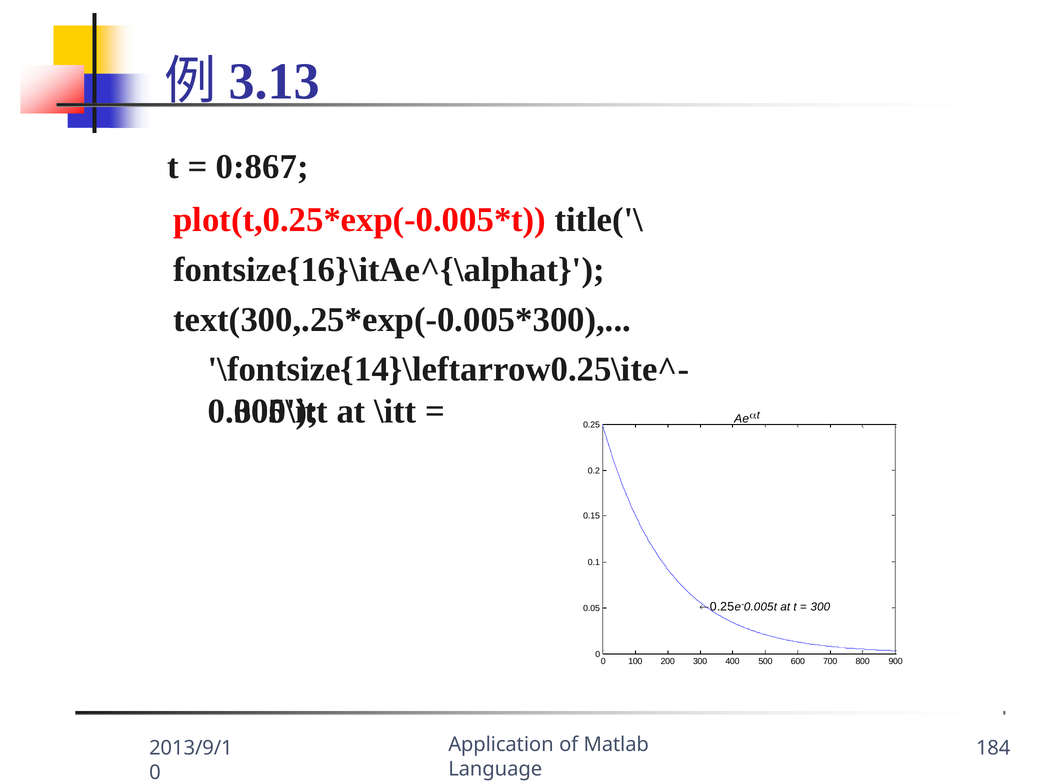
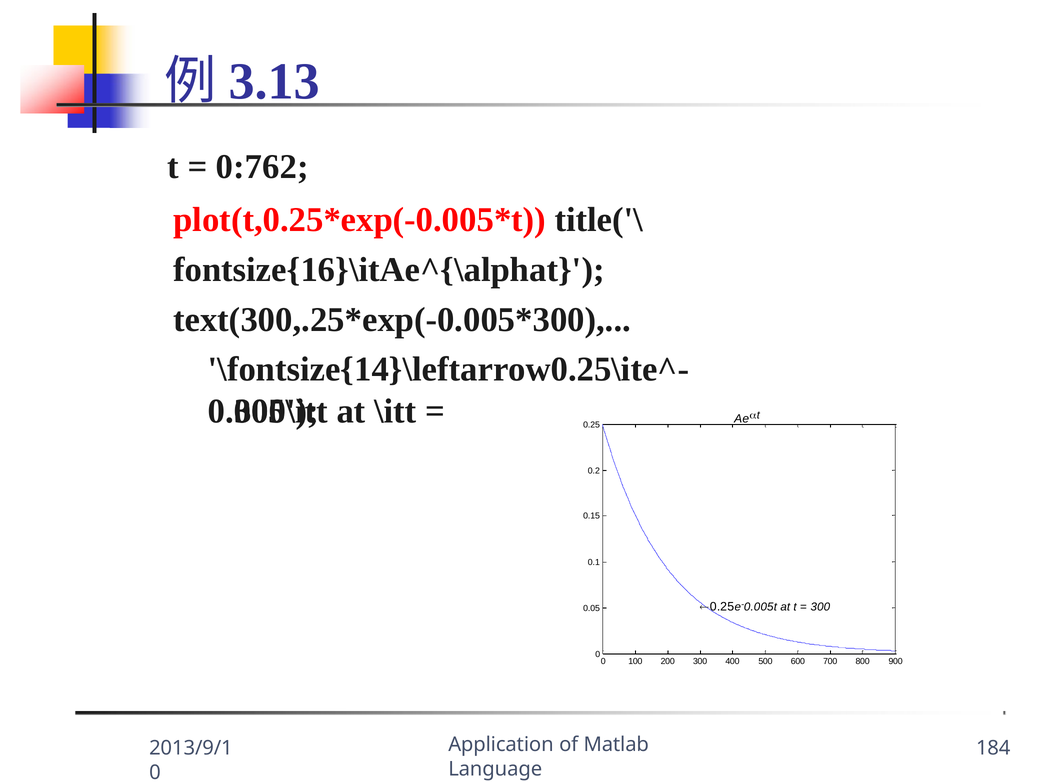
0:867: 0:867 -> 0:762 (262, 167)
